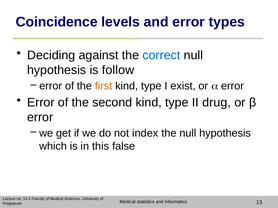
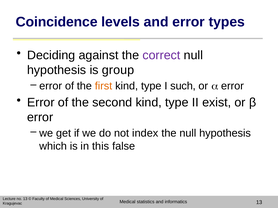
correct colour: blue -> purple (161, 55)
follow: follow -> group (118, 70)
exist: exist -> such (183, 86)
drug: drug -> exist (217, 103)
